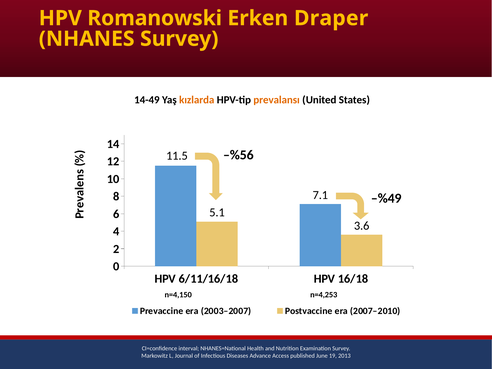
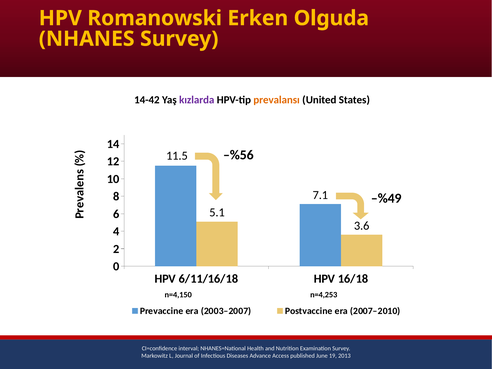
Draper: Draper -> Olguda (331, 18)
14-49: 14-49 -> 14-42 (147, 100)
kızlarda colour: orange -> purple (197, 100)
